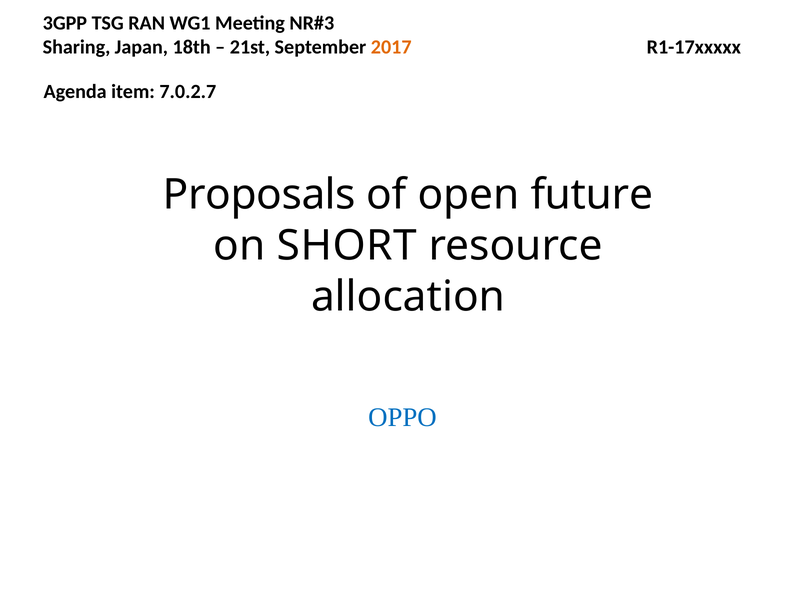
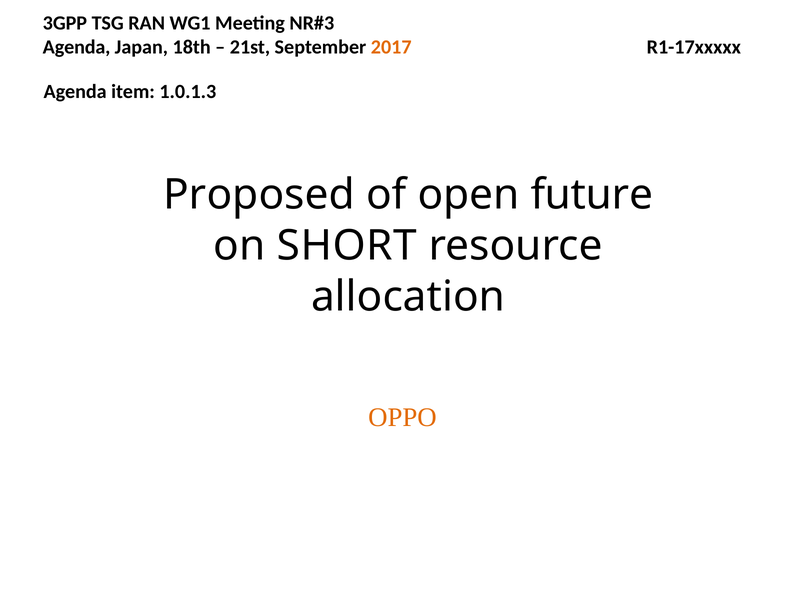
Sharing: Sharing -> Agenda (77, 47)
7.0.2.7: 7.0.2.7 -> 1.0.1.3 (188, 92)
Proposals: Proposals -> Proposed (259, 195)
OPPO colour: blue -> orange (402, 418)
